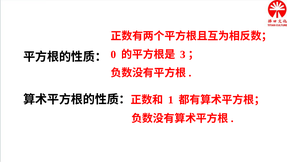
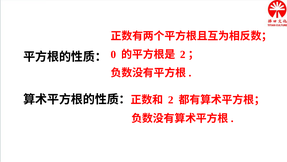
3: 3 -> 2 (183, 54)
1: 1 -> 2 (171, 100)
